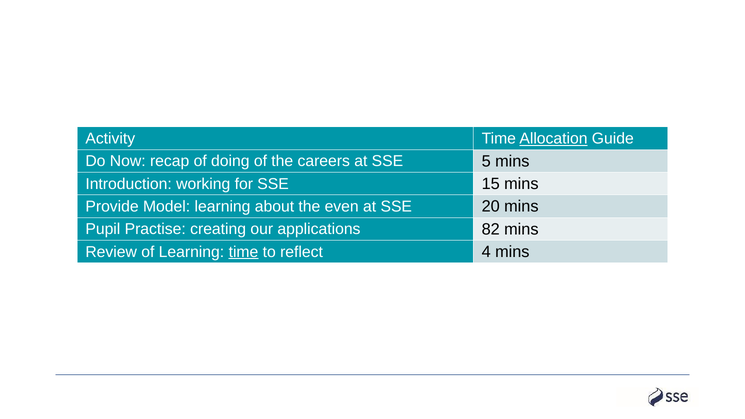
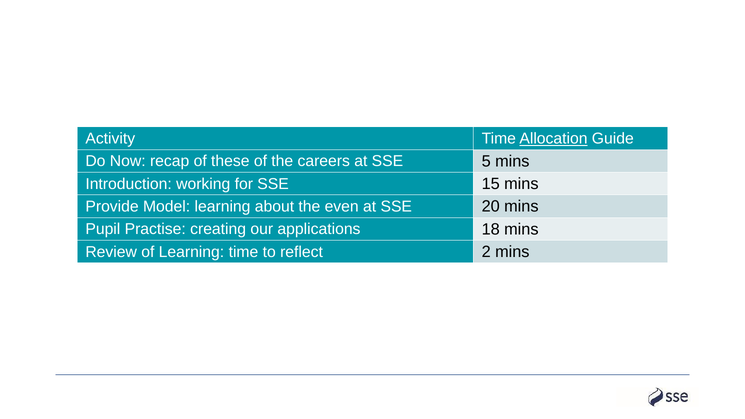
doing: doing -> these (230, 161)
82: 82 -> 18 (491, 229)
time underline: present -> none (244, 252)
4: 4 -> 2 (486, 252)
